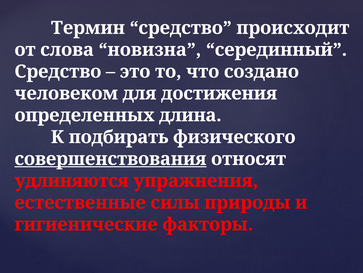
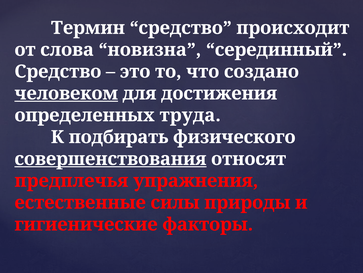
человеком underline: none -> present (66, 93)
длина: длина -> труда (190, 115)
удлиняются: удлиняются -> предплечья (71, 180)
